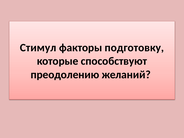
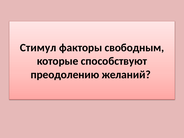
подготовку: подготовку -> свободным (134, 48)
